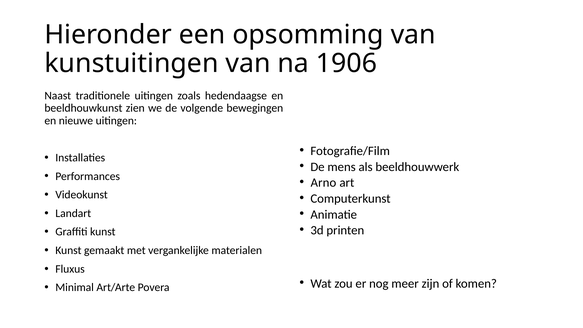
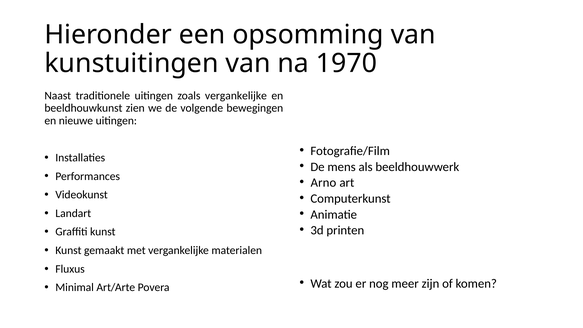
1906: 1906 -> 1970 (346, 63)
zoals hedendaagse: hedendaagse -> vergankelijke (236, 96)
